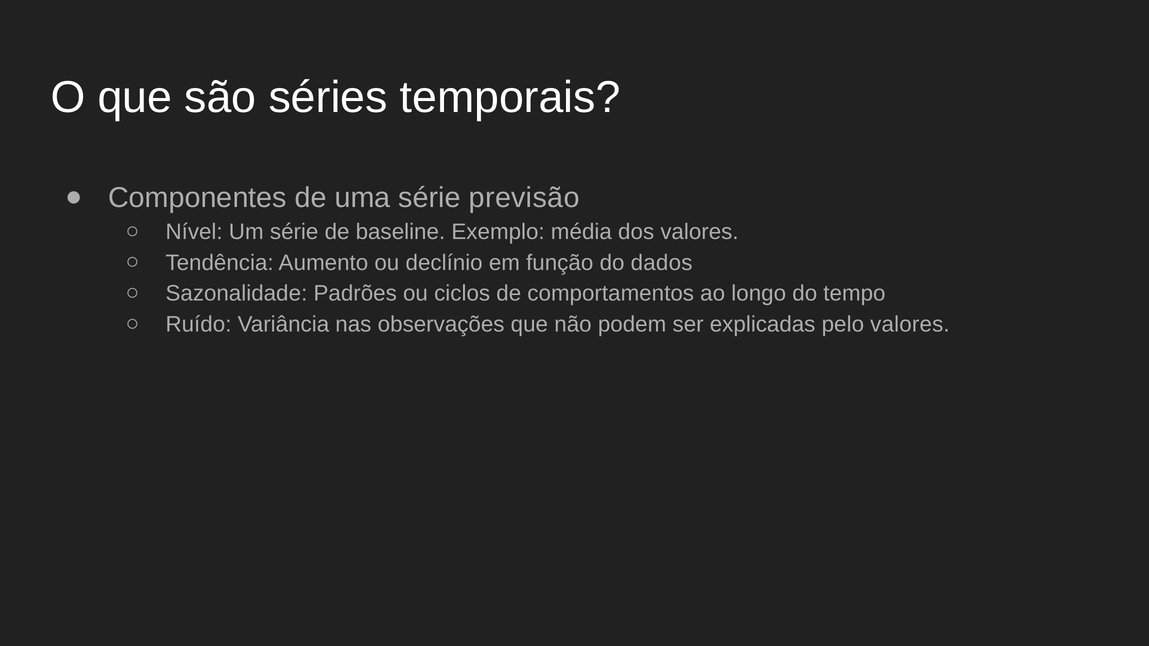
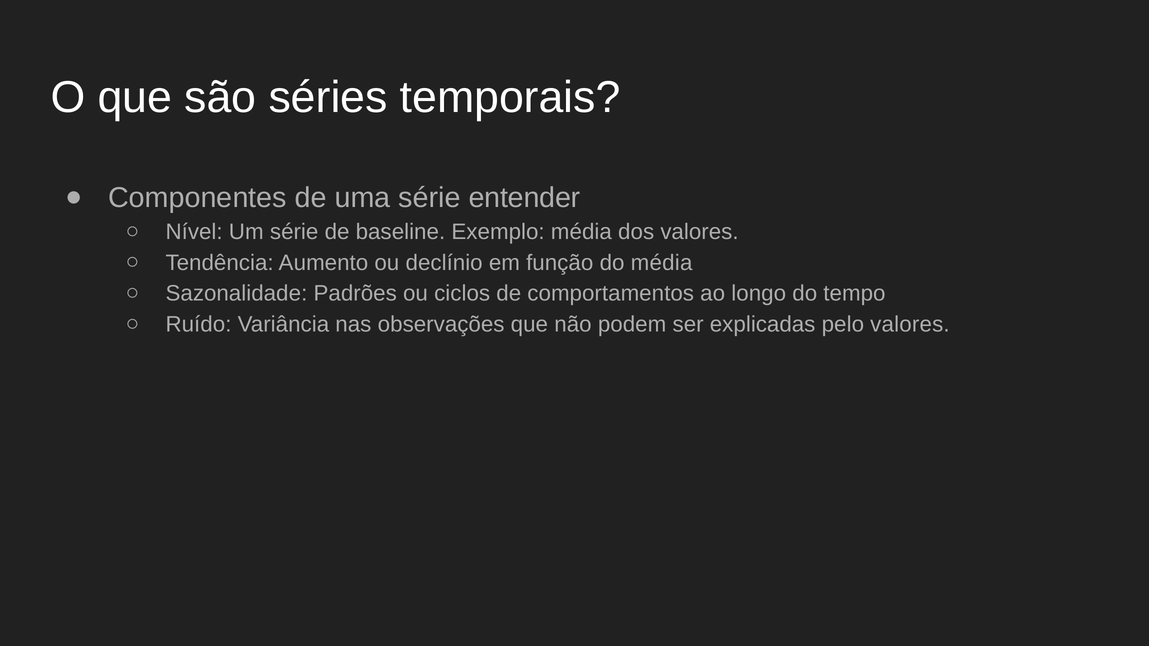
previsão: previsão -> entender (525, 198)
do dados: dados -> média (662, 263)
